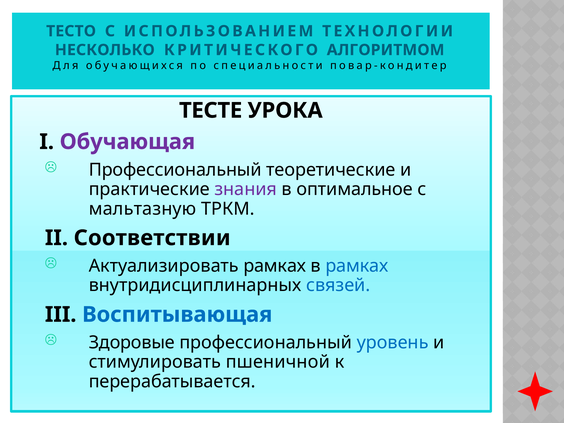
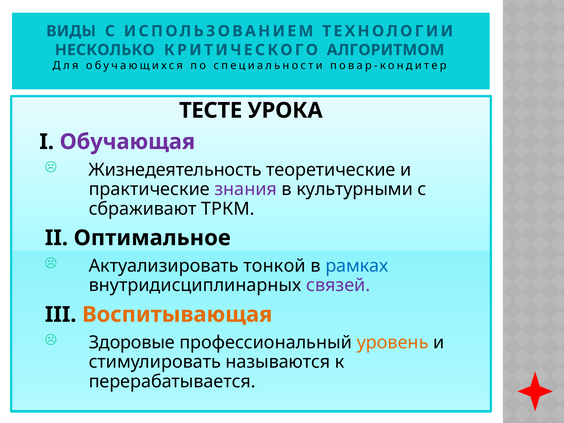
ТЕСТО: ТЕСТО -> ВИДЫ (71, 31)
Профессиональный: Профессиональный -> Жизнедеятельность (175, 170)
оптимальное: оптимальное -> культурными (355, 189)
мальтазную: мальтазную -> сбраживают (143, 209)
Соответствии: Соответствии -> Оптимальное (152, 238)
Актуализировать рамках: рамках -> тонкой (275, 266)
связей colour: blue -> purple (338, 285)
Воспитывающая colour: blue -> orange (177, 315)
уровень colour: blue -> orange (393, 342)
пшеничной: пшеничной -> называются (278, 362)
